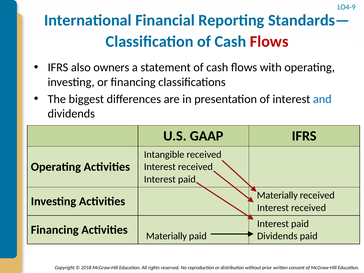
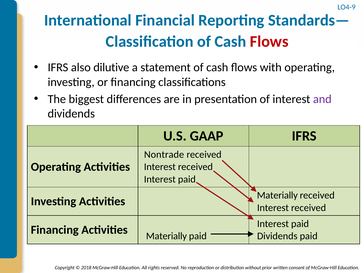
owners: owners -> dilutive (111, 67)
and colour: blue -> purple (322, 99)
Intangible: Intangible -> Nontrade (164, 154)
